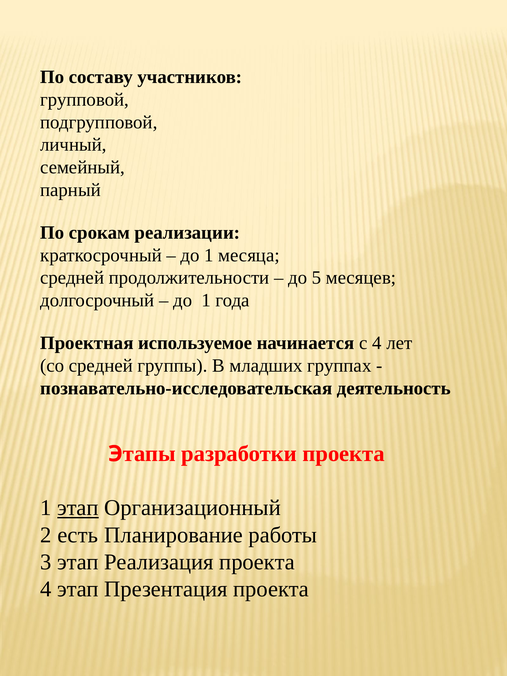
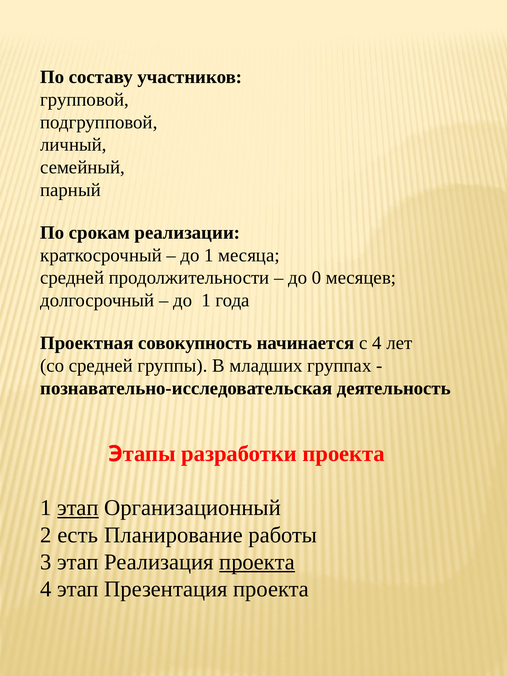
5: 5 -> 0 (317, 278)
используемое: используемое -> совокупность (195, 343)
проекта underline: none -> present (257, 562)
